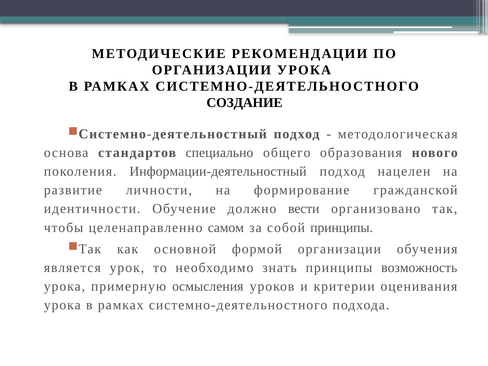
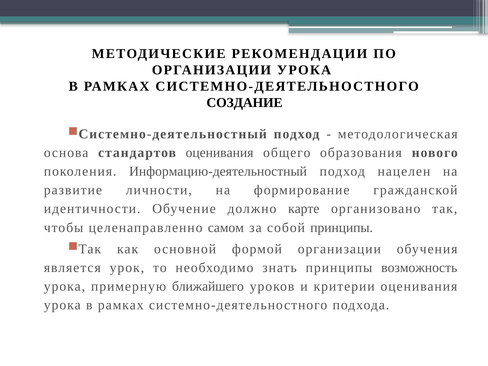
стандартов специально: специально -> оценивания (220, 153)
Информации-деятельностный: Информации-деятельностный -> Информацию-деятельностный (218, 171)
вести: вести -> карте (304, 209)
осмысления: осмысления -> ближайшего (208, 286)
